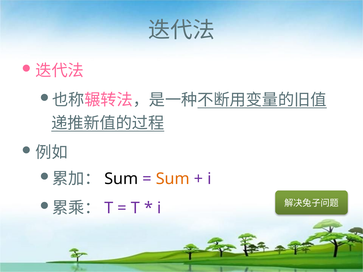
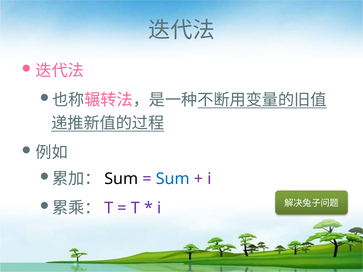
Sum colour: orange -> blue (173, 179)
